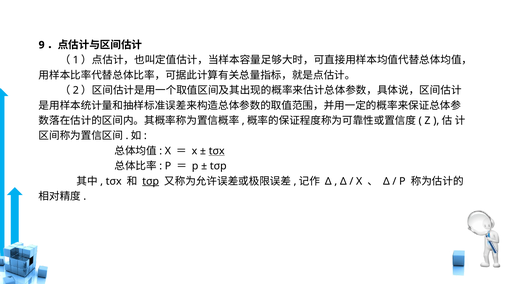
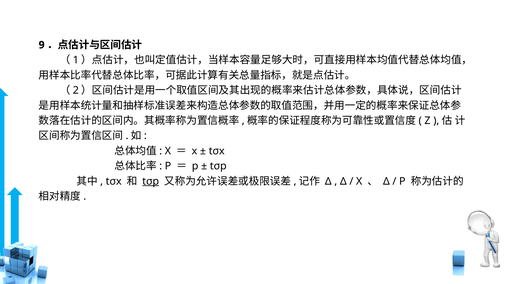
tσx underline: present -> none (217, 151)
